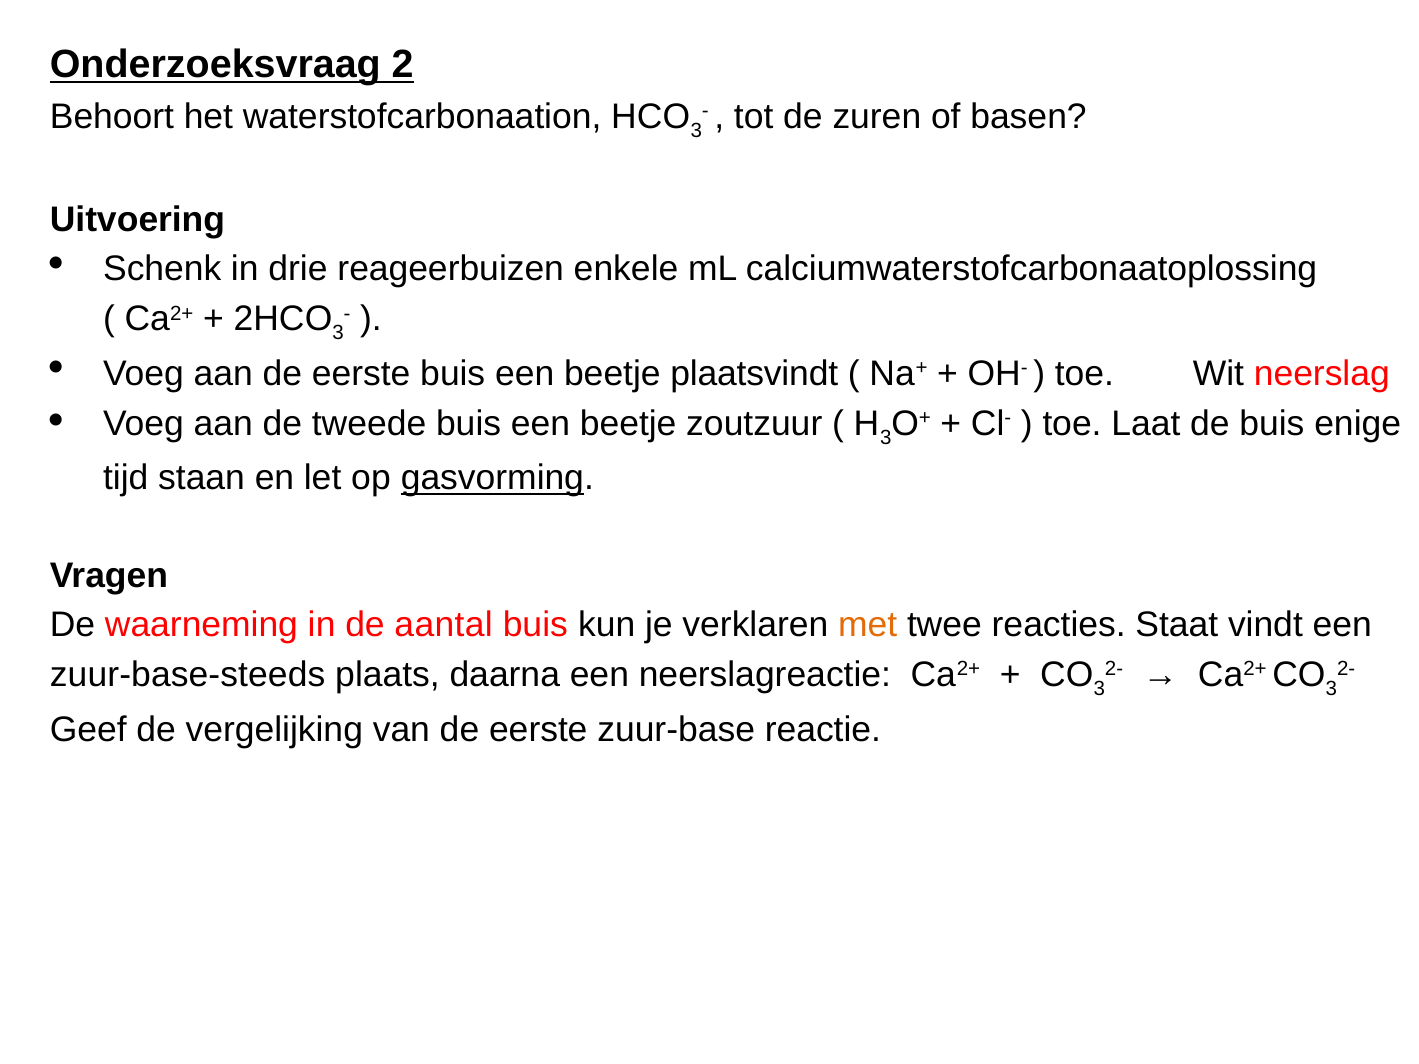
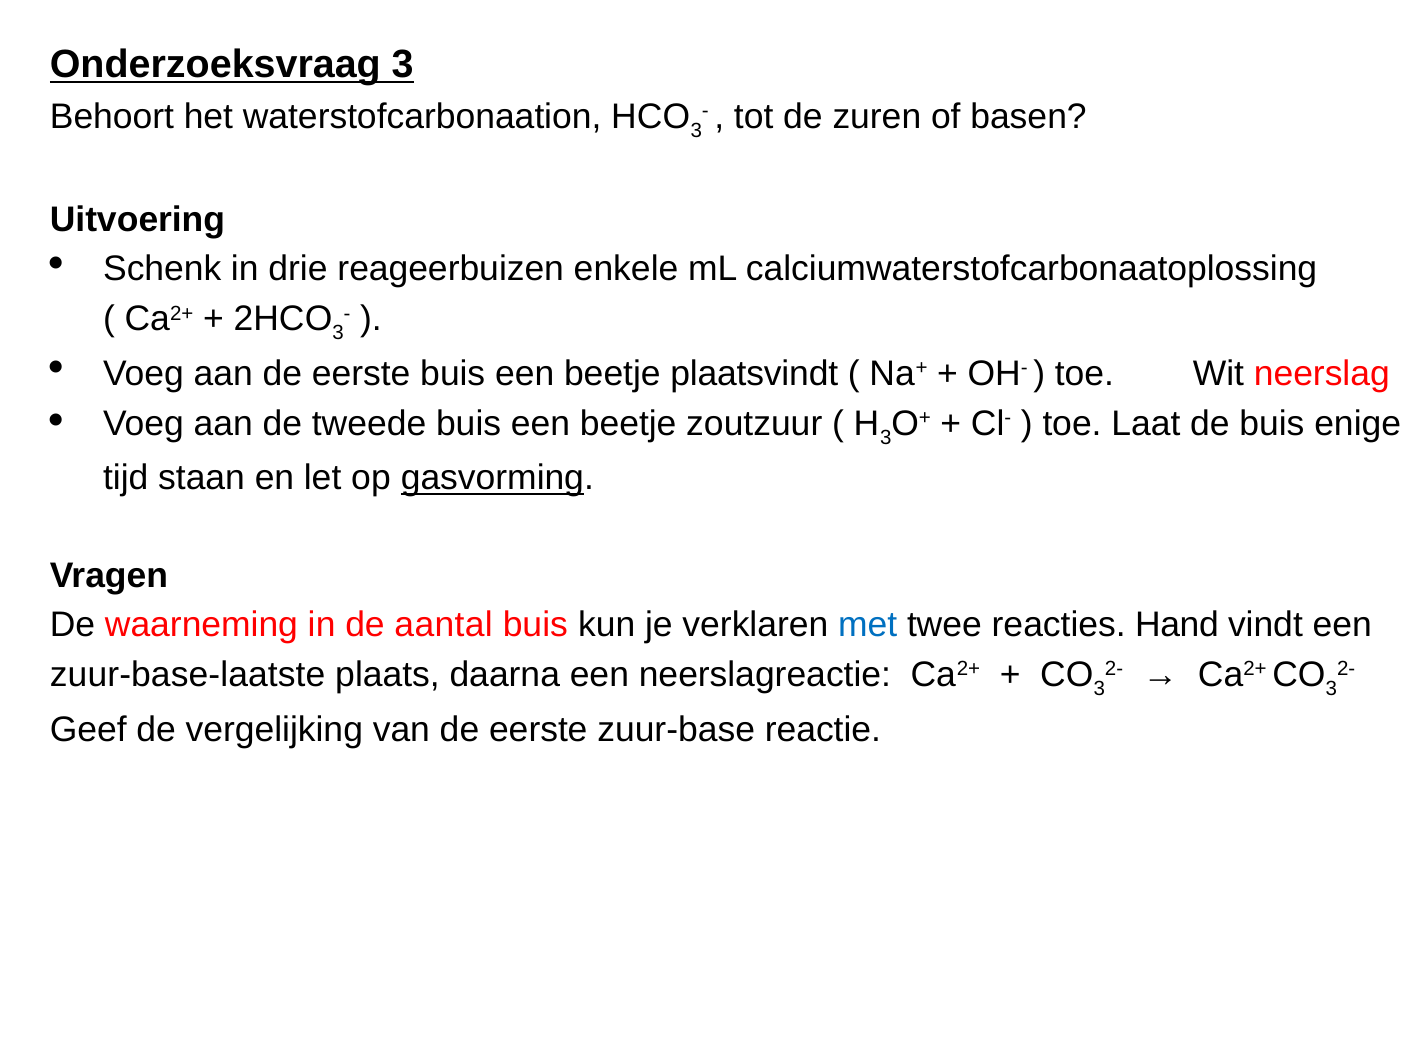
Onderzoeksvraag 2: 2 -> 3 (403, 65)
met colour: orange -> blue (868, 625)
Staat: Staat -> Hand (1177, 625)
zuur-base-steeds: zuur-base-steeds -> zuur-base-laatste (188, 675)
